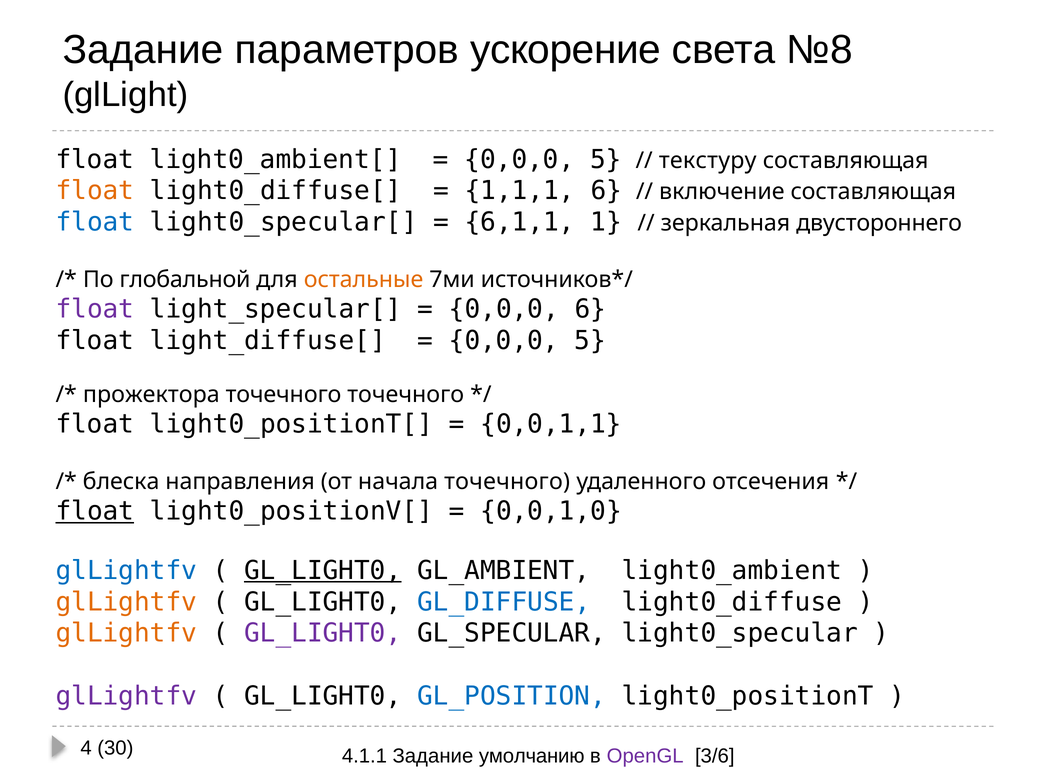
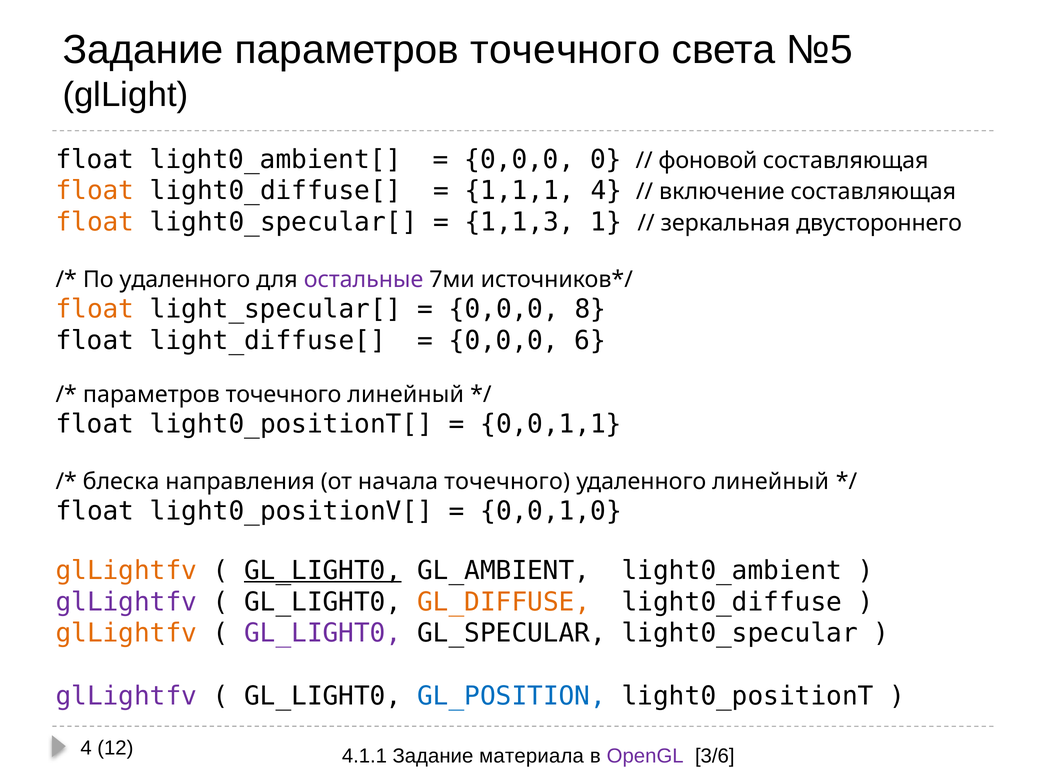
Задание параметров ускорение: ускорение -> точечного (565, 50)
№8: №8 -> №5 (820, 50)
5: 5 -> 0 (606, 160)
текстуру: текстуру -> фоновой (708, 161)
1,1,1 6: 6 -> 4 (606, 191)
float colour: blue -> orange (95, 222)
6,1,1: 6,1,1 -> 1,1,3 (520, 222)
По глобальной: глобальной -> удаленного (185, 280)
остальные colour: orange -> purple (364, 280)
float colour: purple -> orange (95, 309)
0,0,0 6: 6 -> 8 (590, 309)
5: 5 -> 6 (590, 341)
прожектора: прожектора -> параметров (151, 395)
точечного точечного: точечного -> линейный (406, 395)
удаленного отсечения: отсечения -> линейный (771, 482)
float underline: present -> none (95, 512)
glLightfv colour: blue -> orange (126, 571)
glLightfv colour: orange -> purple (126, 602)
GL_DIFFUSE colour: blue -> orange (504, 602)
30: 30 -> 12 (115, 749)
умолчанию: умолчанию -> материала (532, 756)
